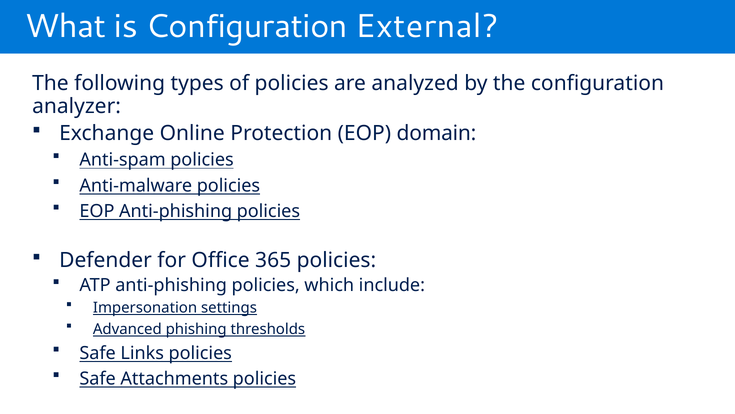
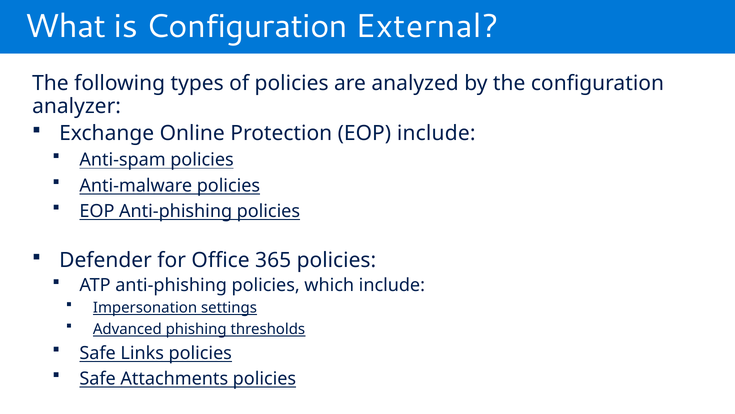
EOP domain: domain -> include (436, 133)
